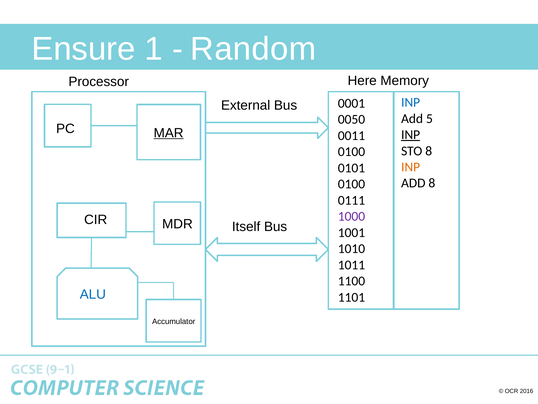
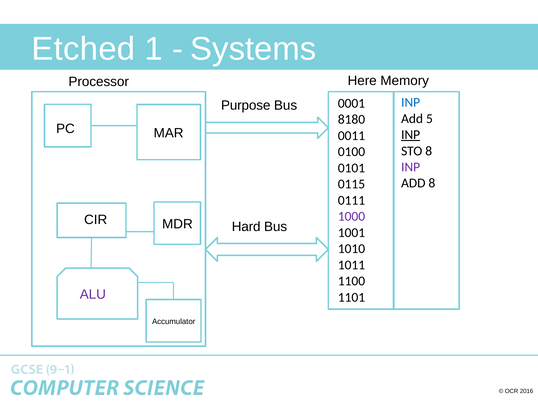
Ensure: Ensure -> Etched (83, 49)
Random: Random -> Systems (253, 49)
External: External -> Purpose (246, 105)
0050: 0050 -> 8180 (351, 119)
MAR underline: present -> none (169, 133)
INP colour: orange -> purple (411, 167)
0100: 0100 -> 0115 (351, 184)
Itself: Itself -> Hard (246, 226)
ALU colour: blue -> purple (93, 294)
